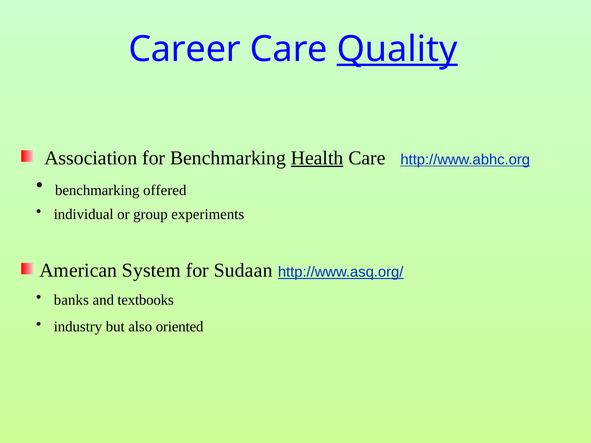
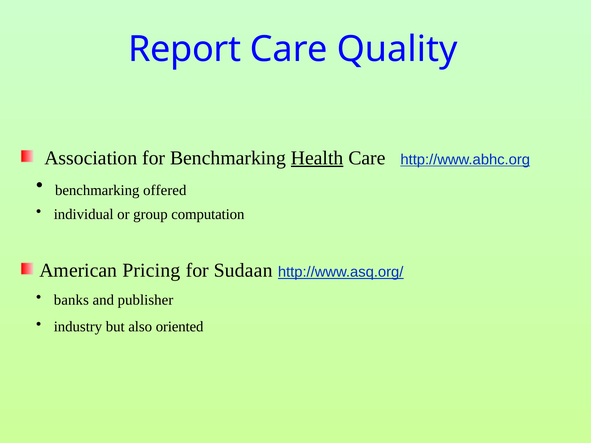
Career: Career -> Report (185, 49)
Quality underline: present -> none (397, 49)
experiments: experiments -> computation (208, 214)
System: System -> Pricing (151, 271)
textbooks: textbooks -> publisher (145, 300)
